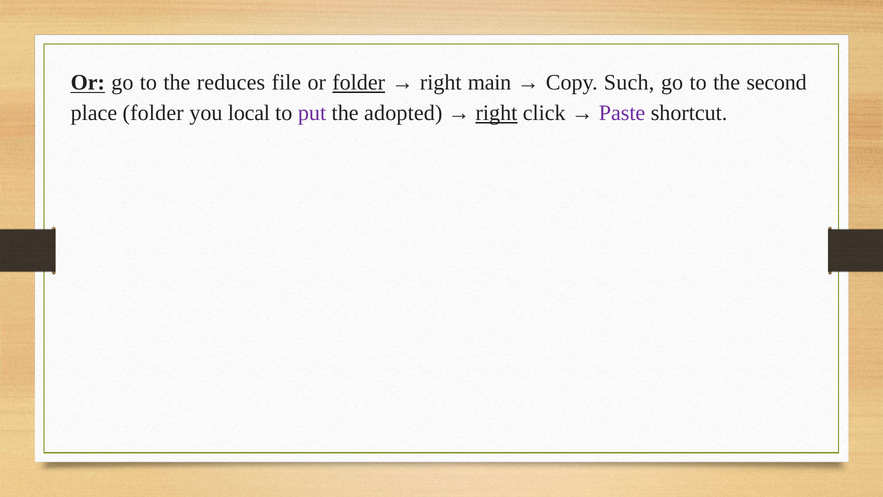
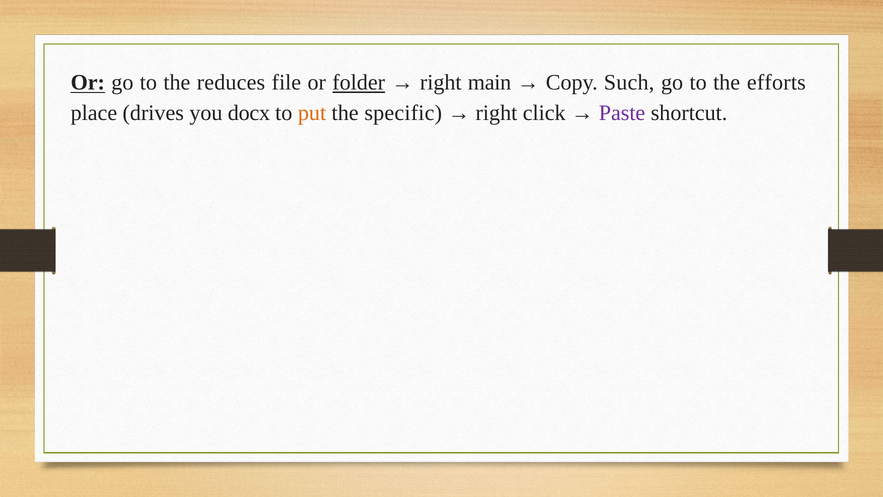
second: second -> efforts (776, 83)
place folder: folder -> drives (153, 113)
local: local -> docx (249, 113)
put colour: purple -> orange (312, 113)
adopted: adopted -> specific (403, 113)
right underline: present -> none (496, 113)
